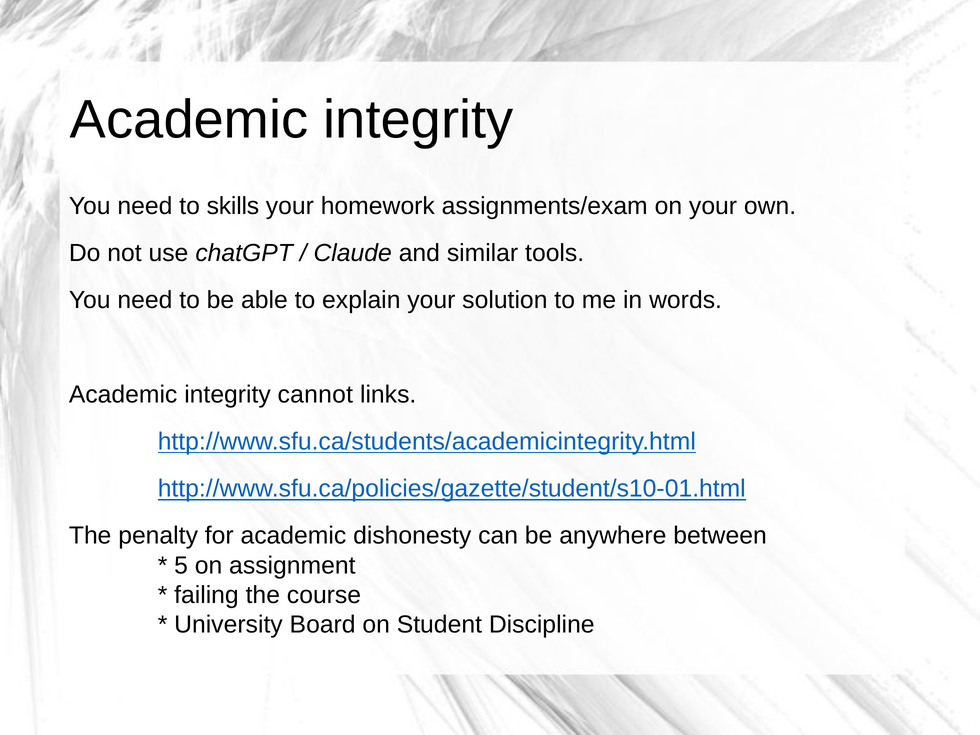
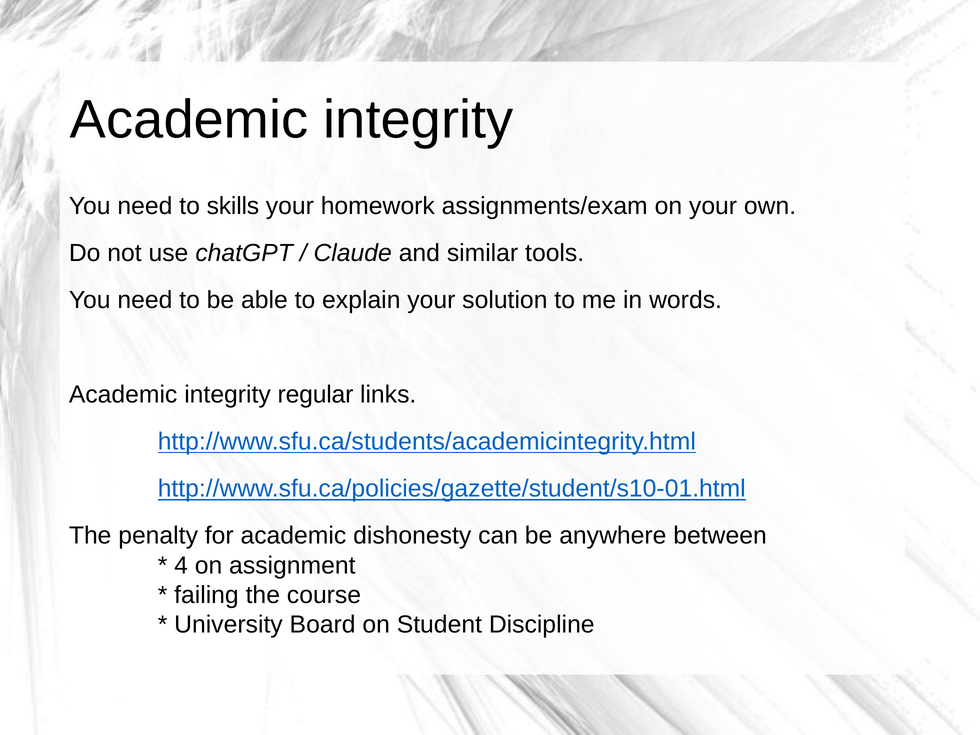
cannot: cannot -> regular (316, 394)
5: 5 -> 4 (181, 565)
